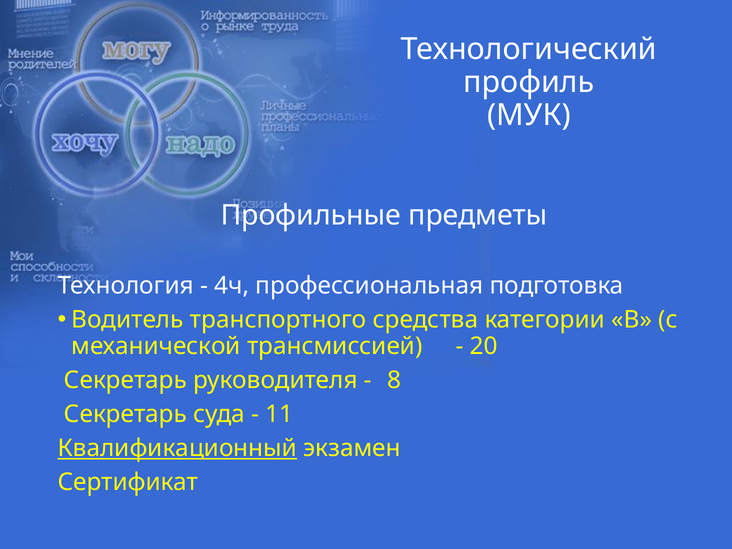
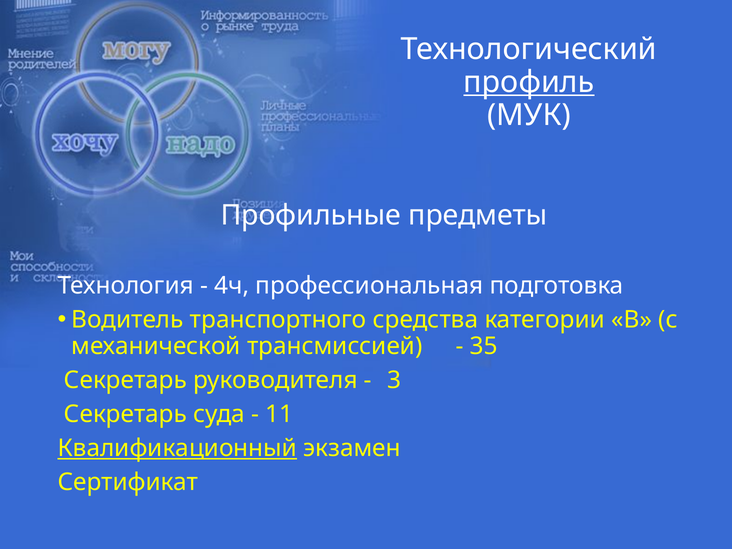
профиль underline: none -> present (529, 82)
20: 20 -> 35 (484, 346)
8: 8 -> 3 (394, 380)
